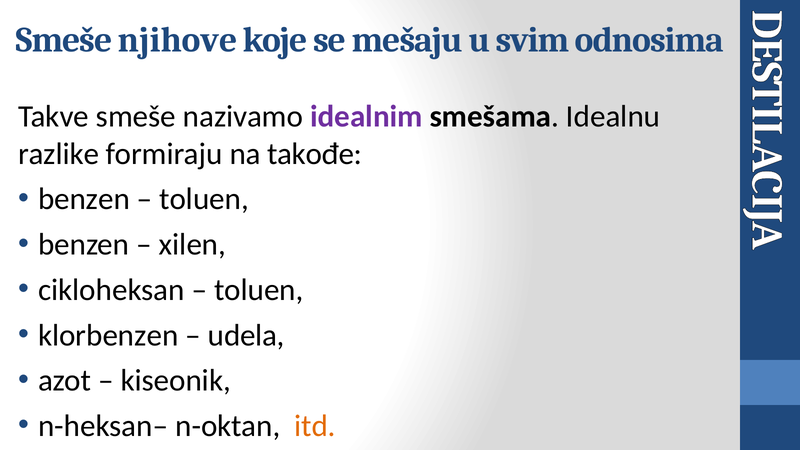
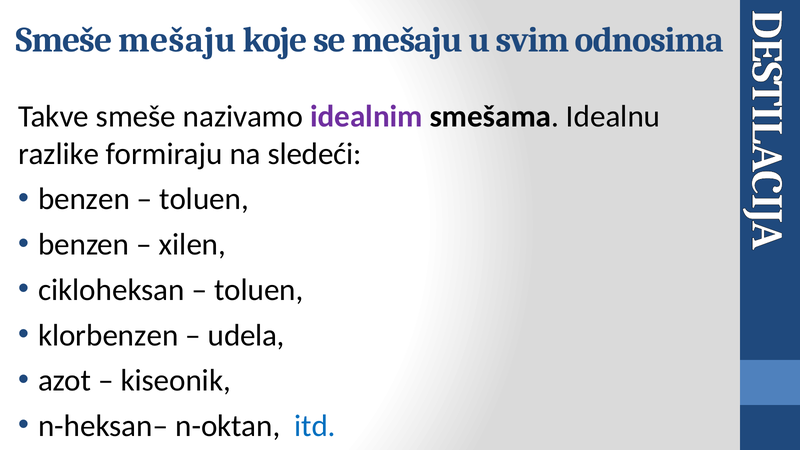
Smeše njihove: njihove -> mešaju (177, 40)
takođe: takođe -> sledeći (315, 154)
itd colour: orange -> blue (315, 426)
